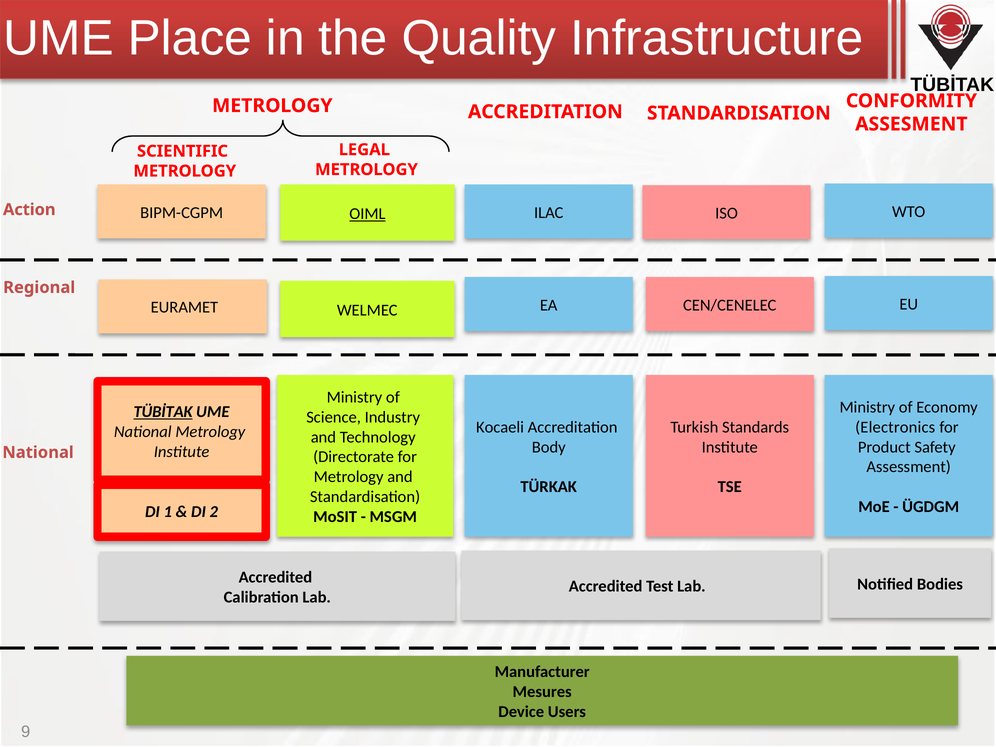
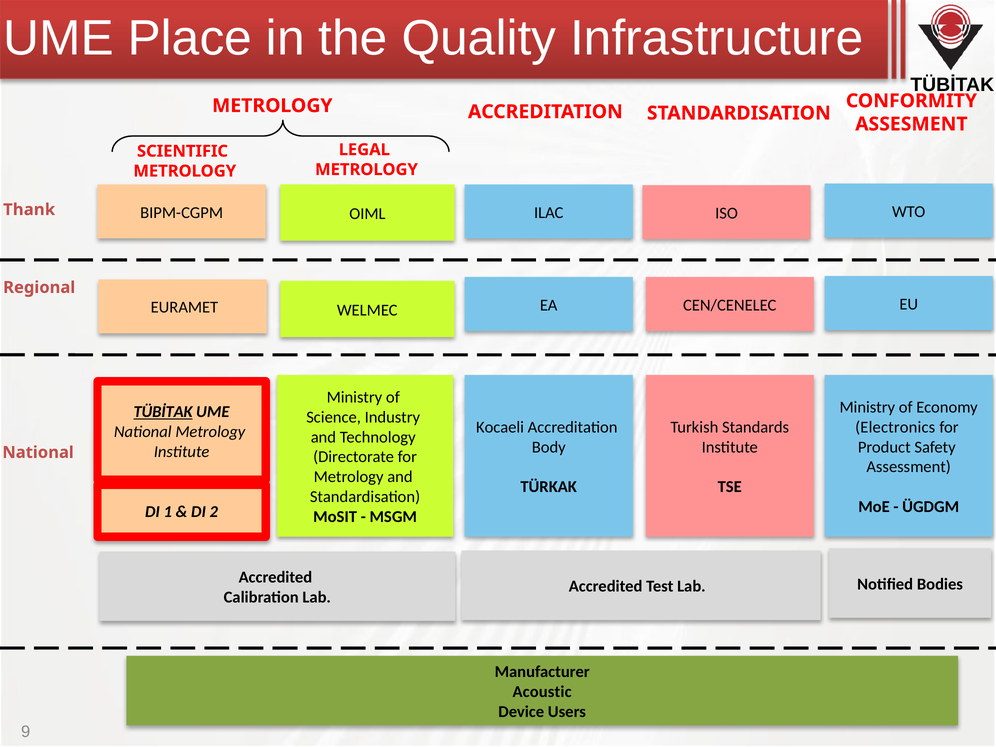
Action: Action -> Thank (29, 210)
OIML underline: present -> none (367, 214)
Mesures: Mesures -> Acoustic (542, 692)
